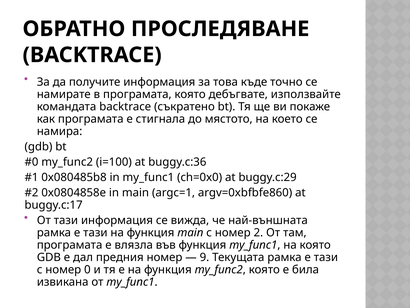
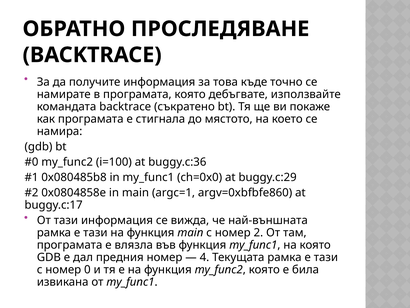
9: 9 -> 4 (204, 257)
